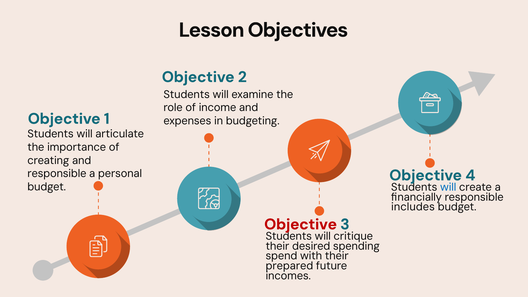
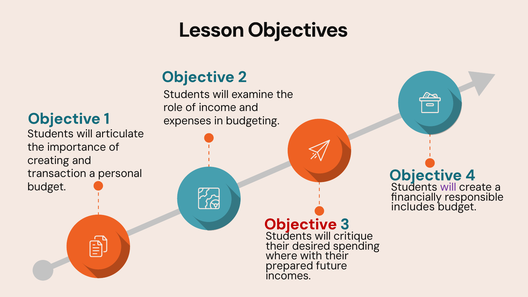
responsible: responsible -> transaction (57, 174)
will colour: blue -> purple (448, 187)
spend: spend -> where (281, 256)
